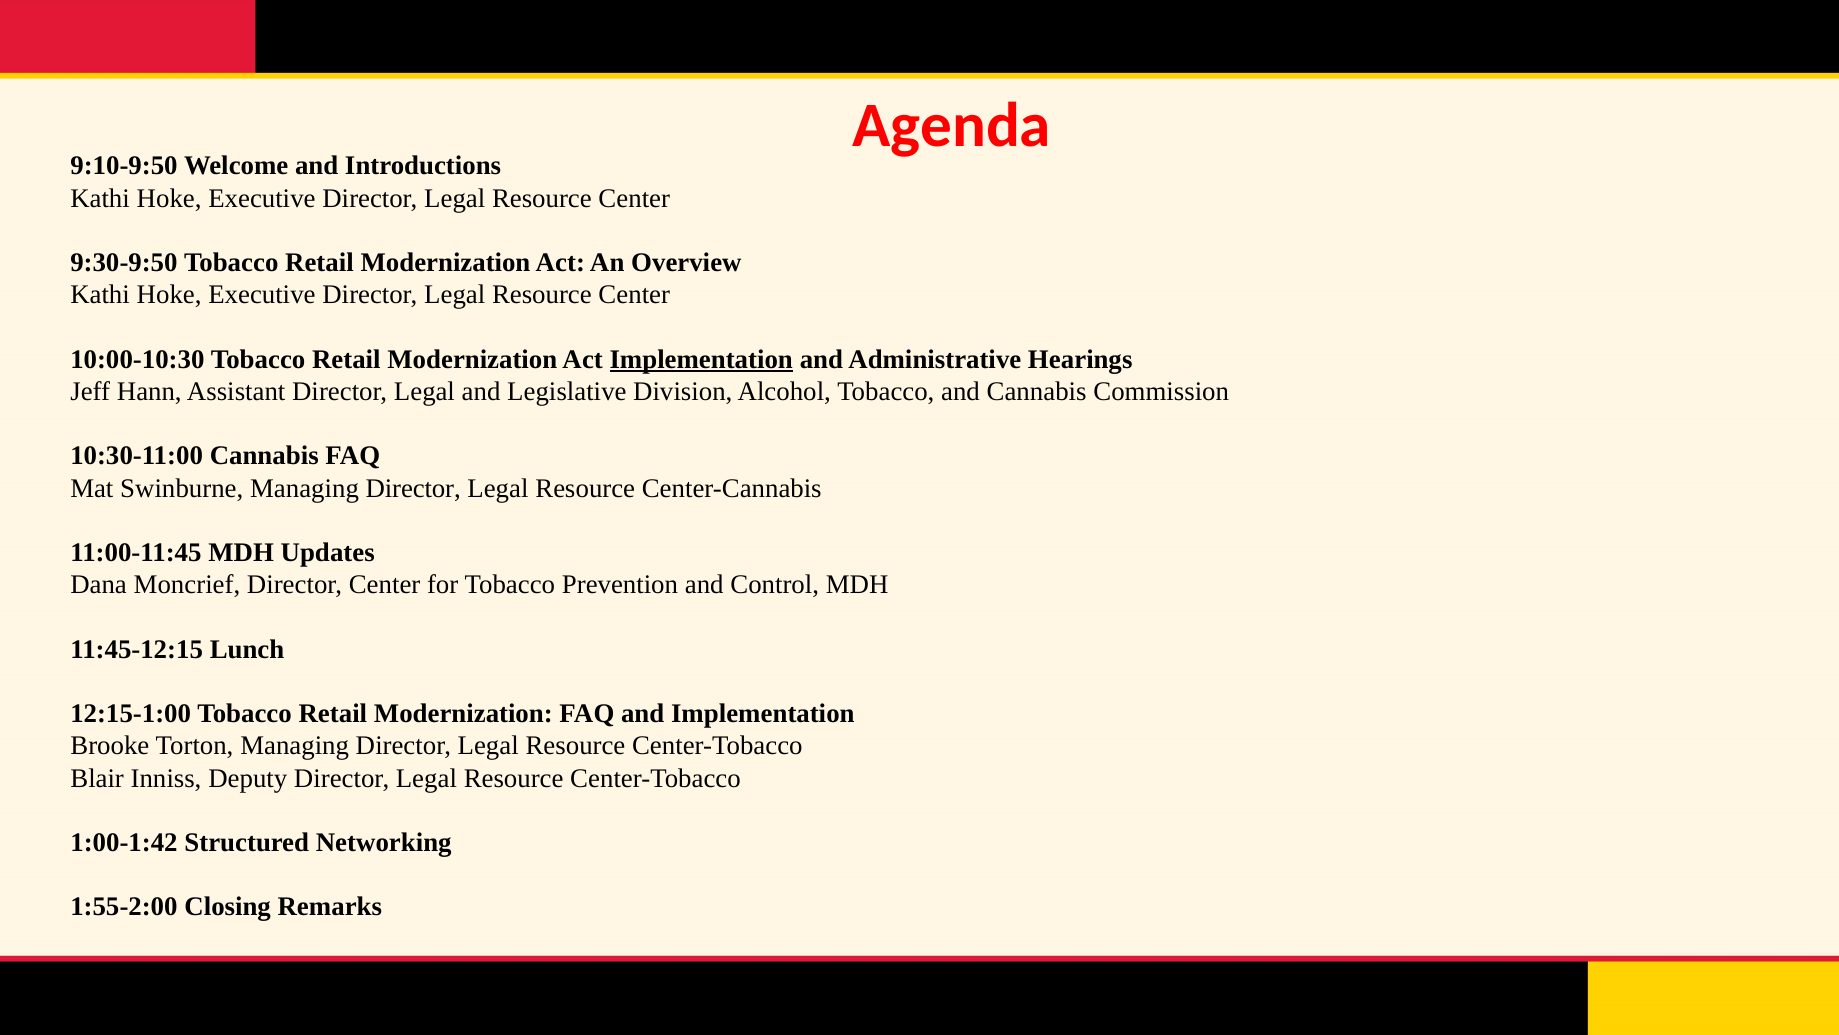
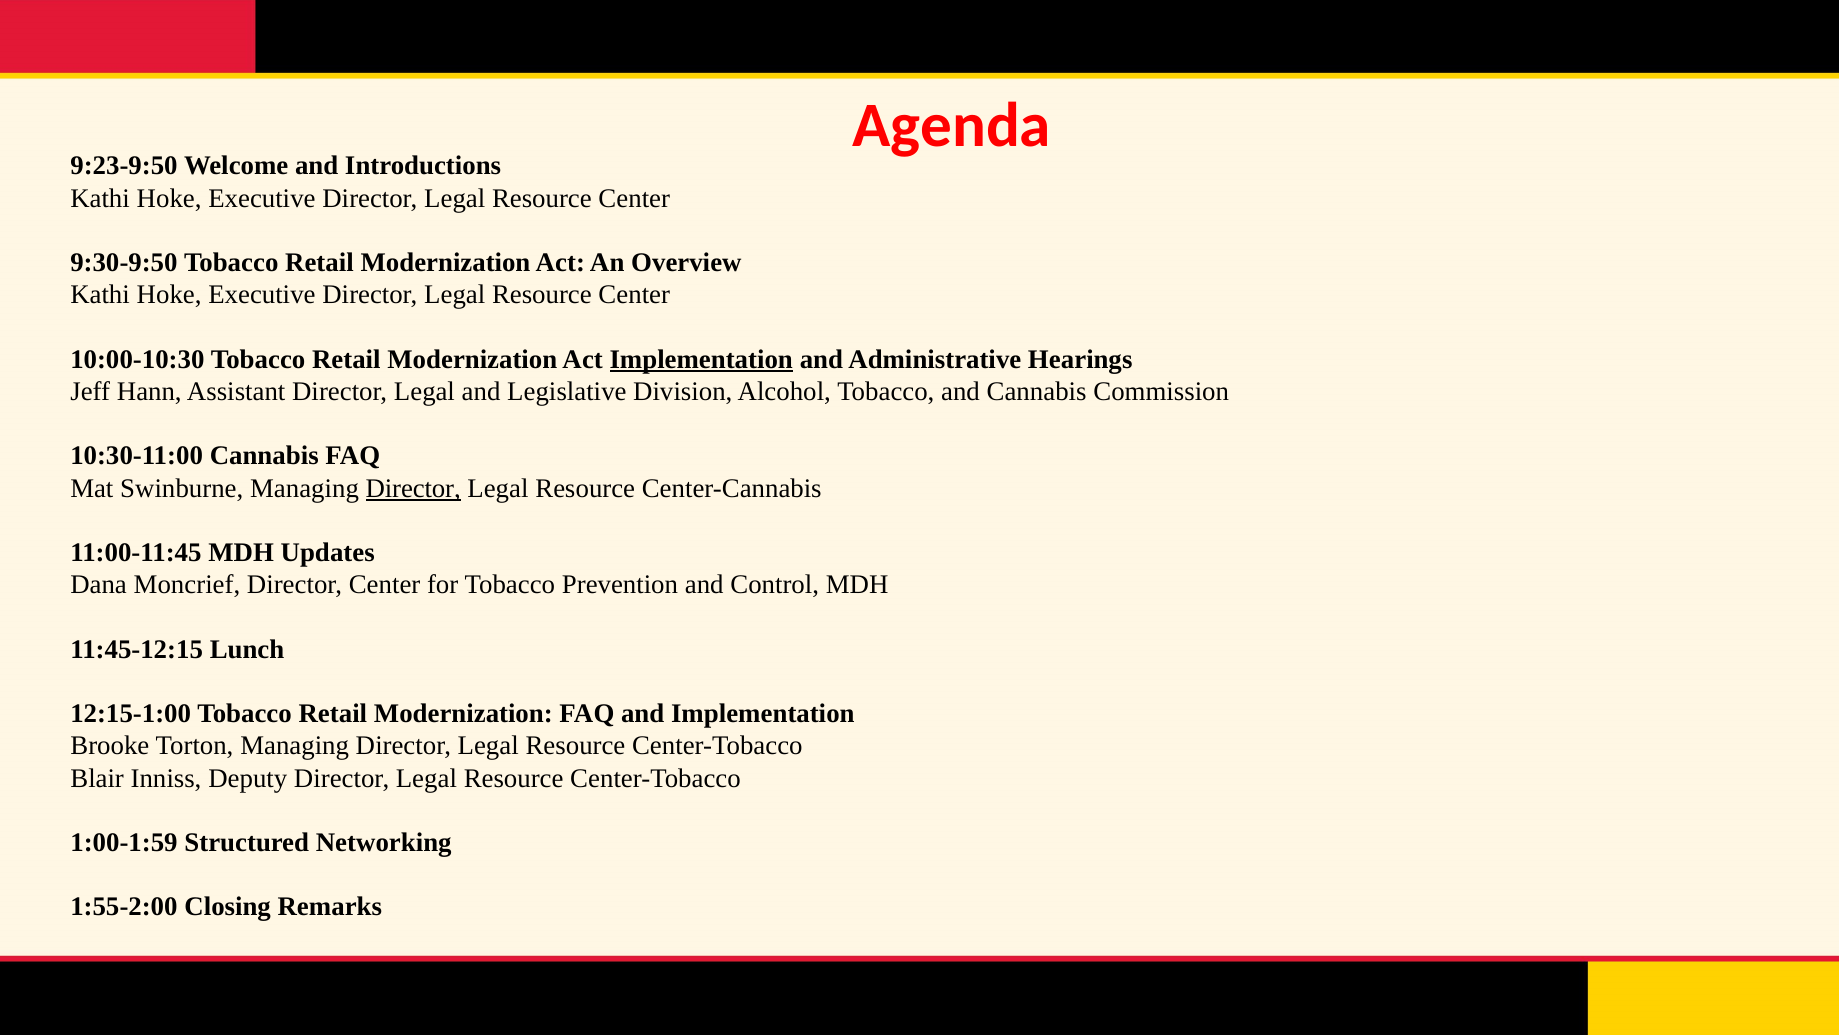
9:10-9:50: 9:10-9:50 -> 9:23-9:50 (124, 166)
Director underline: none -> present (413, 488)
1:00-1:42: 1:00-1:42 -> 1:00-1:59 (124, 842)
